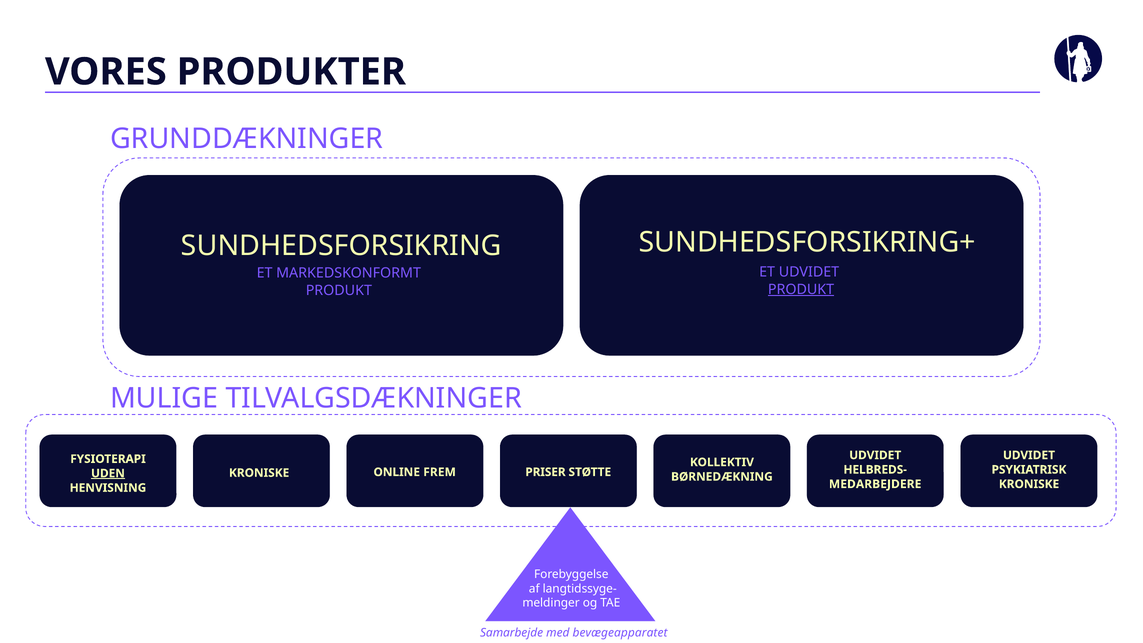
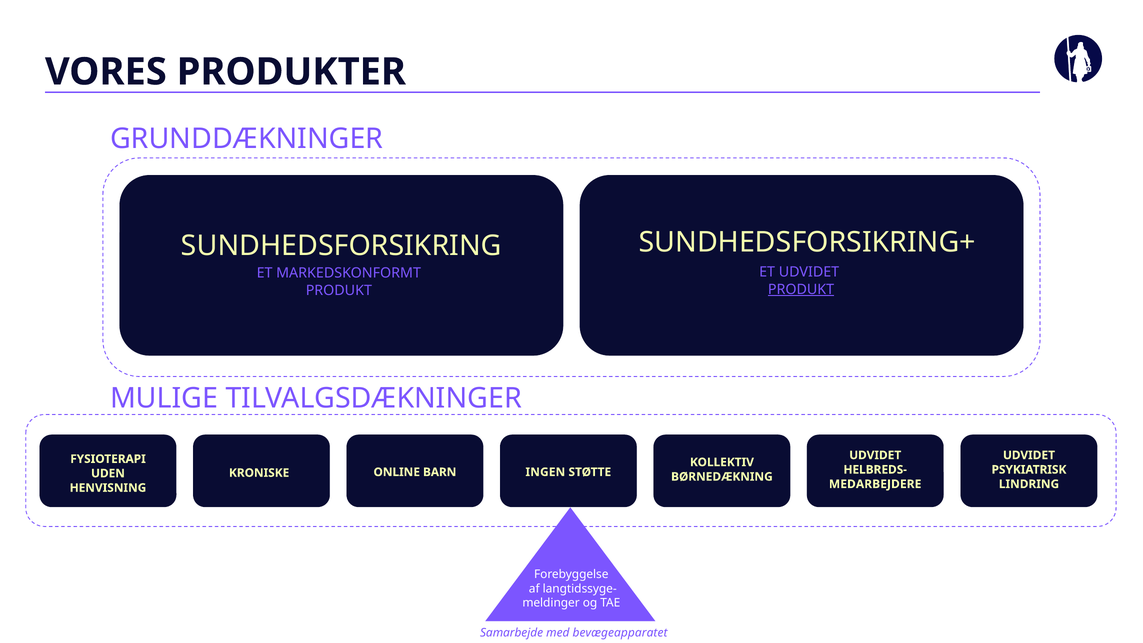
PRISER: PRISER -> INGEN (545, 472)
FREM: FREM -> BARN (440, 472)
UDEN underline: present -> none (108, 473)
KRONISKE: KRONISKE -> LINDRING (1029, 484)
